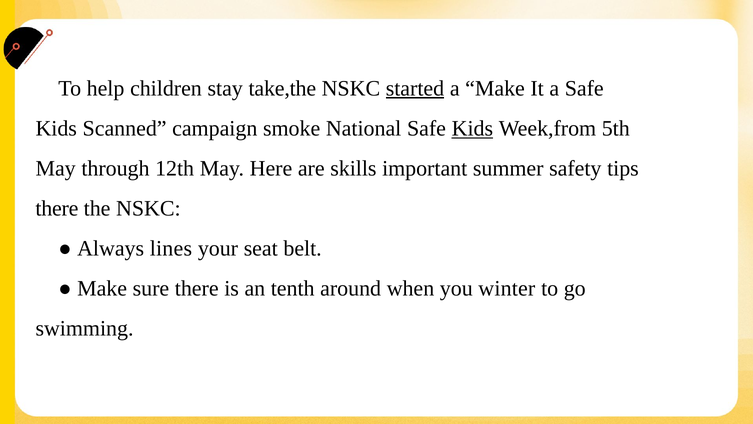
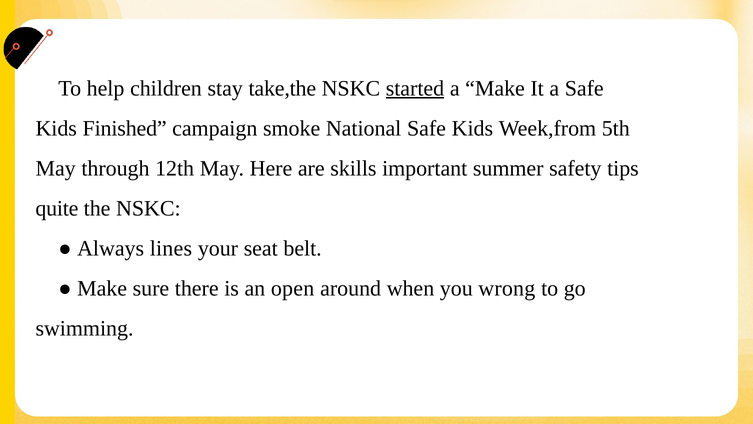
Scanned: Scanned -> Finished (125, 128)
Kids underline: present -> none (472, 128)
there: there -> quite (57, 208)
tenth: tenth -> open (293, 288)
winter: winter -> wrong (507, 288)
